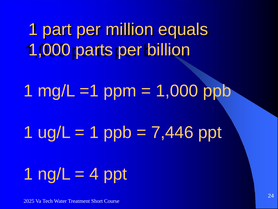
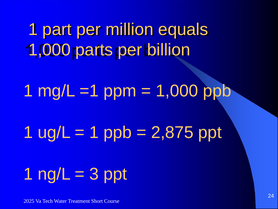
7,446: 7,446 -> 2,875 (172, 132)
4: 4 -> 3 (94, 174)
